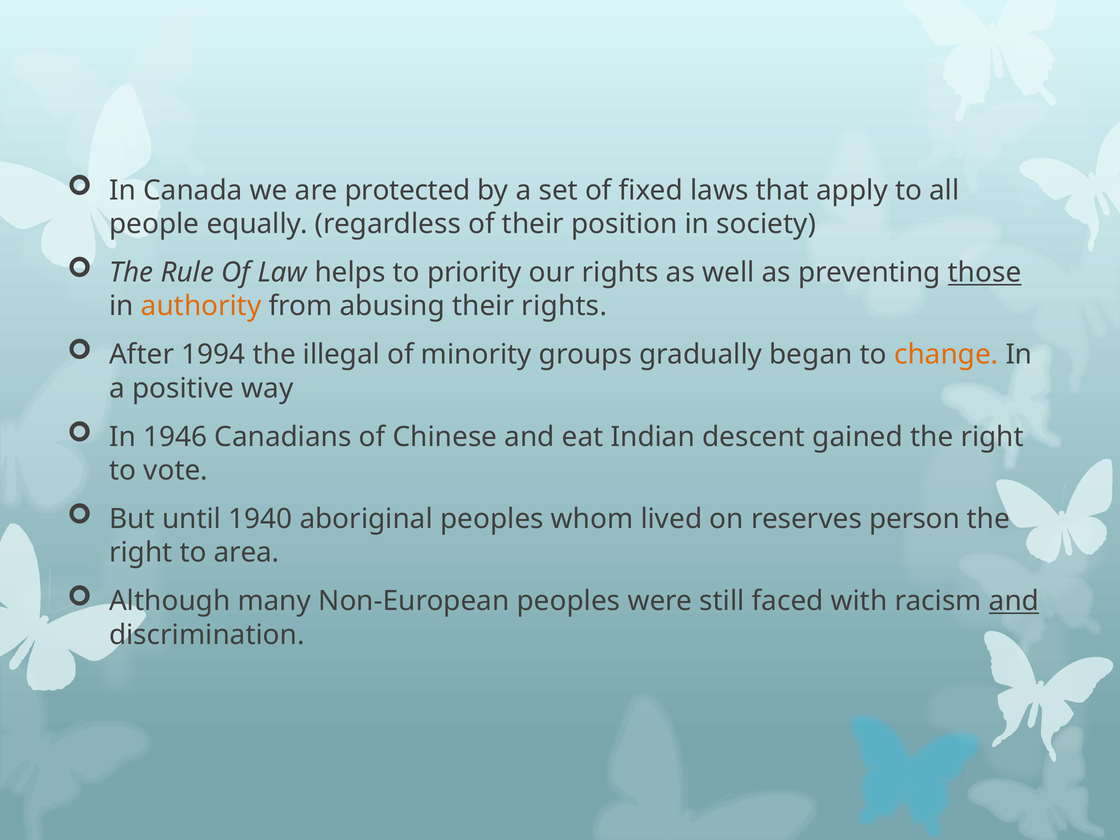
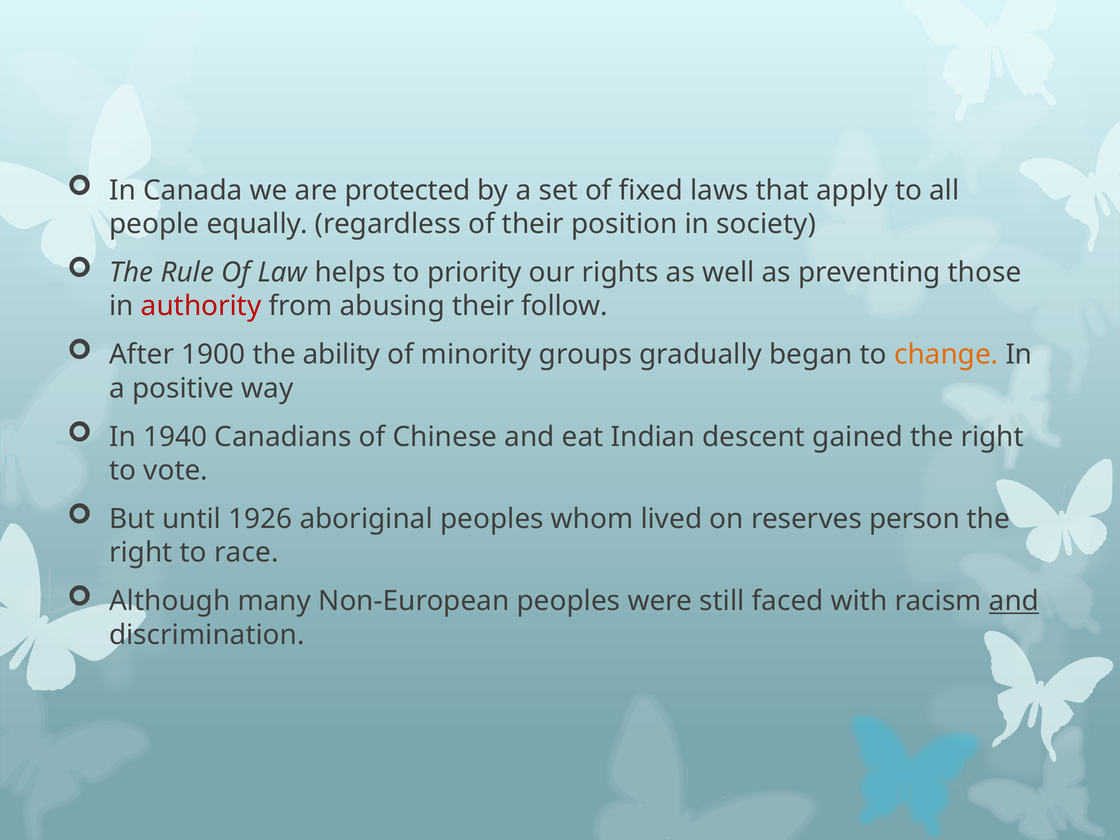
those underline: present -> none (985, 273)
authority colour: orange -> red (201, 306)
their rights: rights -> follow (564, 306)
1994: 1994 -> 1900 (213, 355)
illegal: illegal -> ability (342, 355)
1946: 1946 -> 1940 (175, 437)
1940: 1940 -> 1926 (260, 519)
area: area -> race (246, 553)
